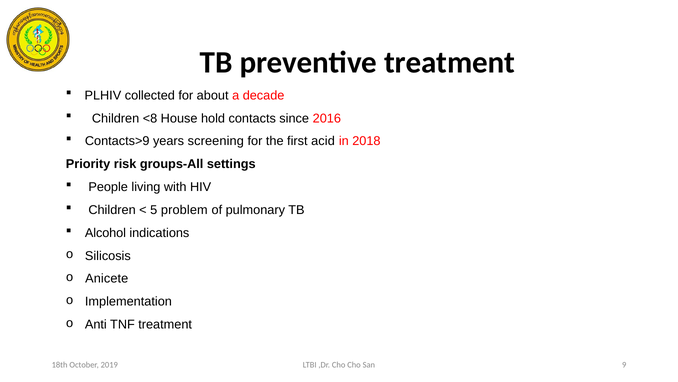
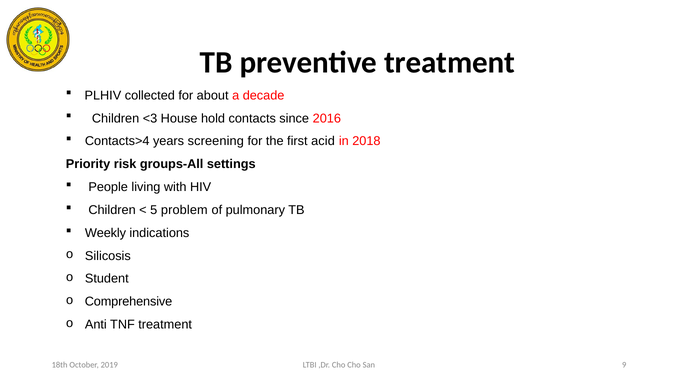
<8: <8 -> <3 (150, 118)
Contacts>9: Contacts>9 -> Contacts>4 (117, 141)
Alcohol: Alcohol -> Weekly (105, 233)
Anicete: Anicete -> Student (107, 278)
Implementation: Implementation -> Comprehensive (129, 301)
